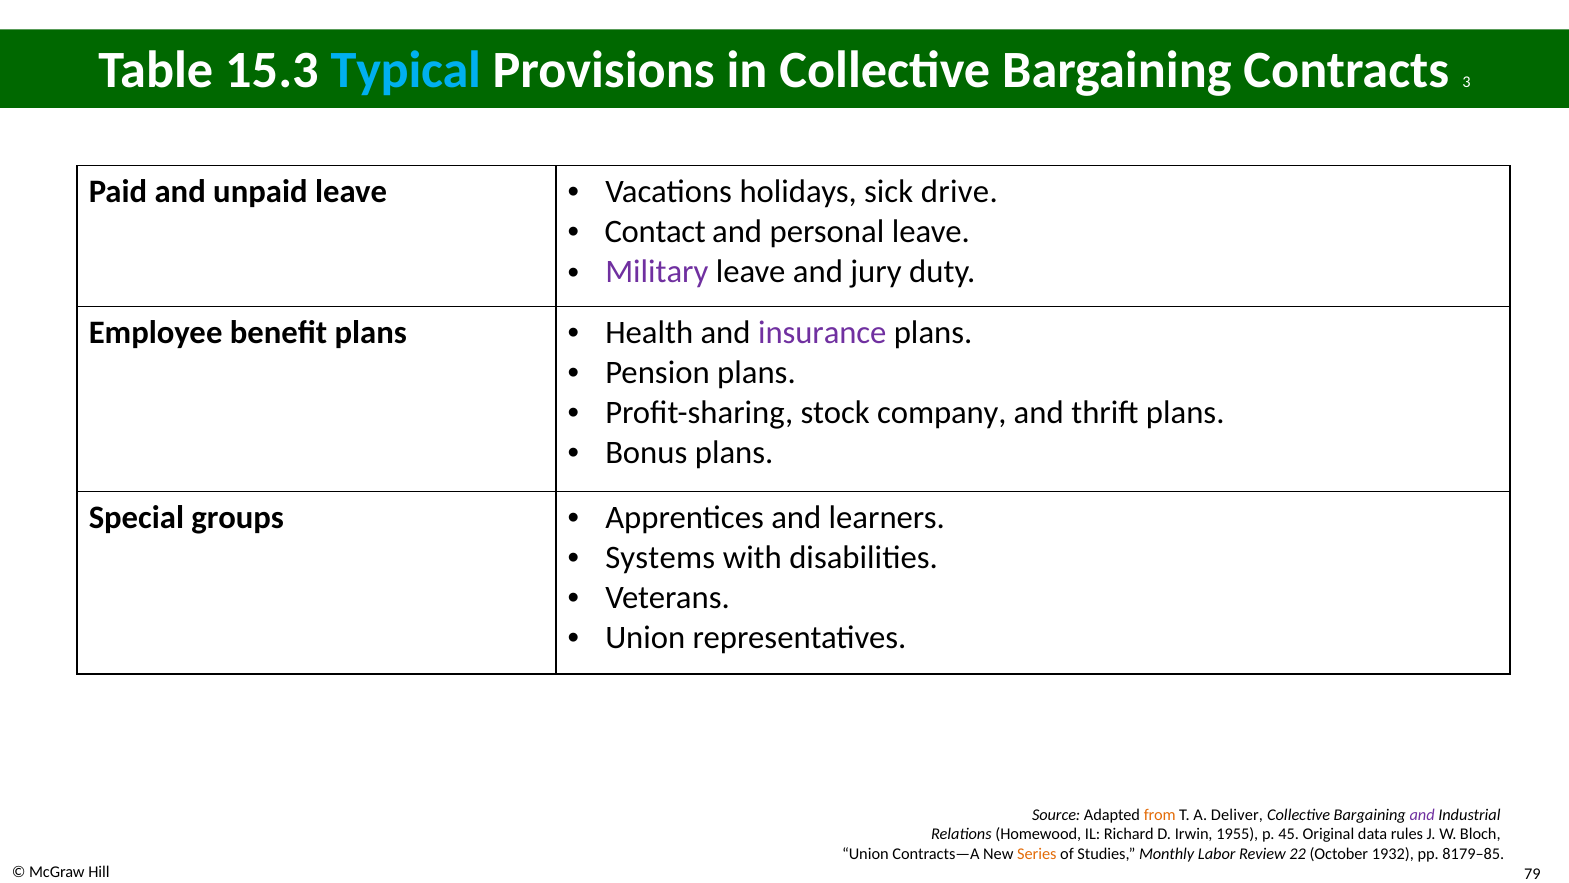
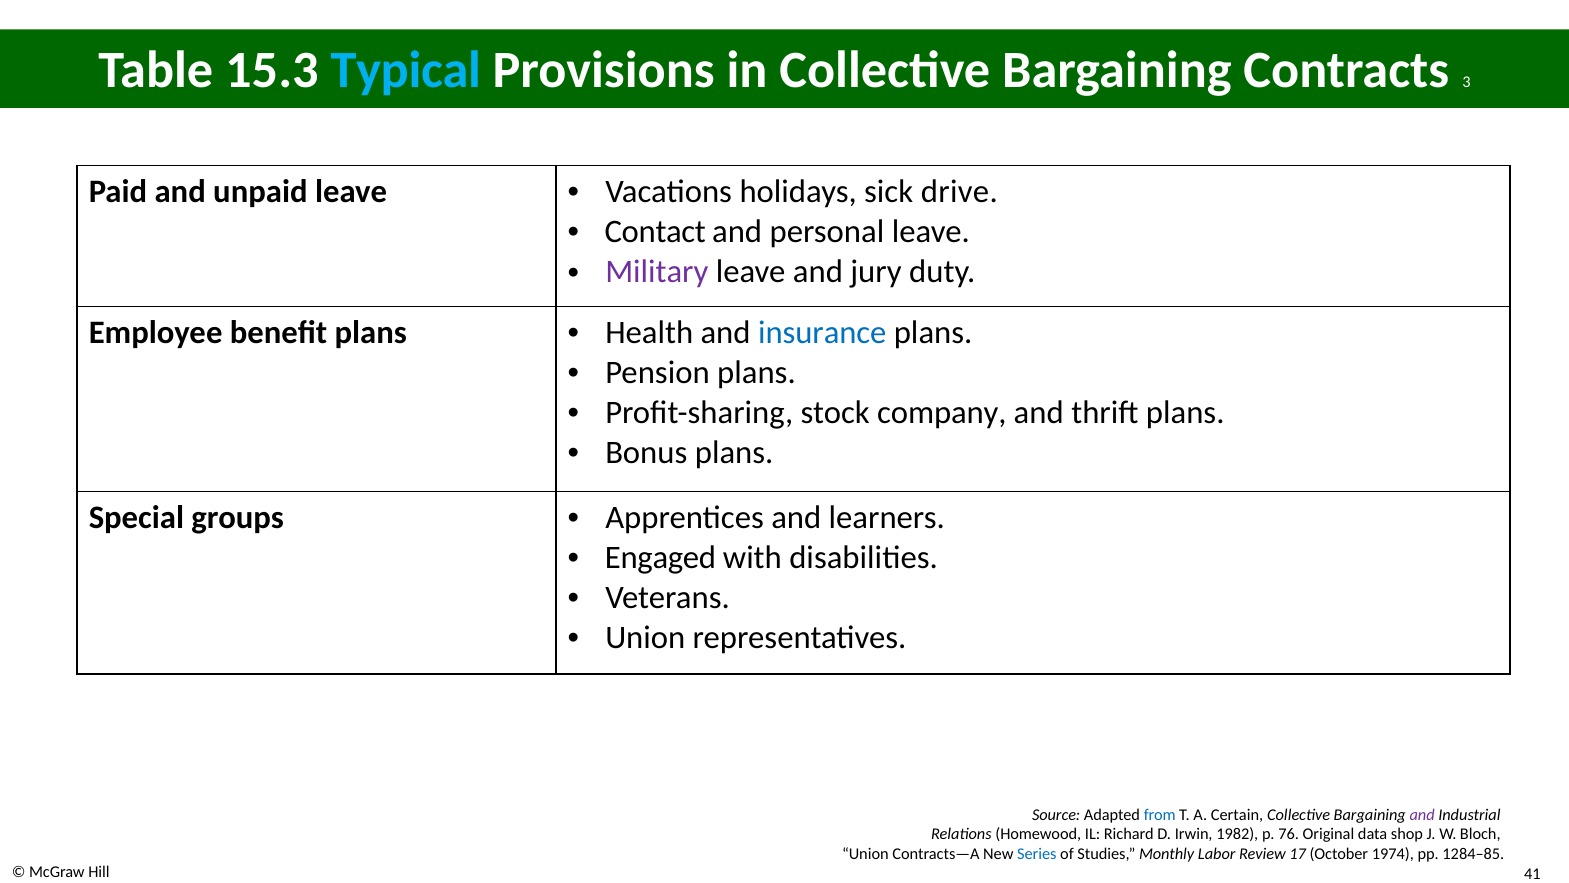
insurance colour: purple -> blue (822, 333)
Systems: Systems -> Engaged (660, 557)
from colour: orange -> blue (1160, 814)
Deliver: Deliver -> Certain (1237, 814)
1955: 1955 -> 1982 (1237, 834)
45: 45 -> 76 (1289, 834)
rules: rules -> shop (1407, 834)
Series colour: orange -> blue (1037, 854)
22: 22 -> 17 (1298, 854)
1932: 1932 -> 1974 (1393, 854)
8179–85: 8179–85 -> 1284–85 (1473, 854)
79: 79 -> 41 (1532, 874)
